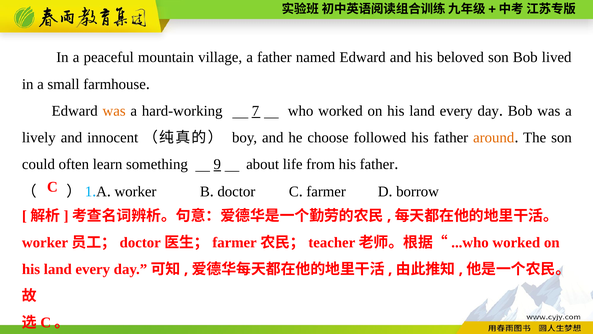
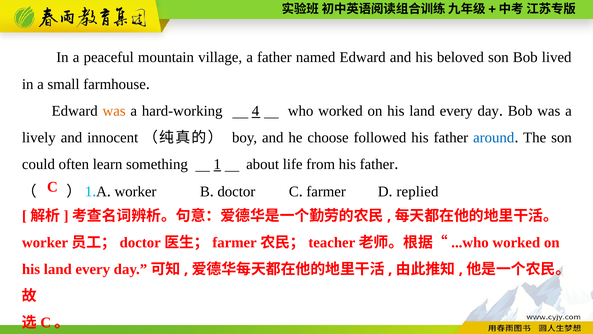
7: 7 -> 4 (256, 111)
around colour: orange -> blue (494, 137)
9: 9 -> 1 (217, 164)
borrow: borrow -> replied (417, 191)
